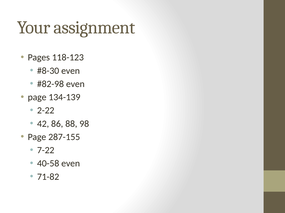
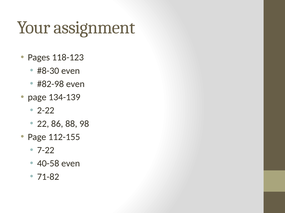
42: 42 -> 22 (43, 124)
287-155: 287-155 -> 112-155 (64, 137)
